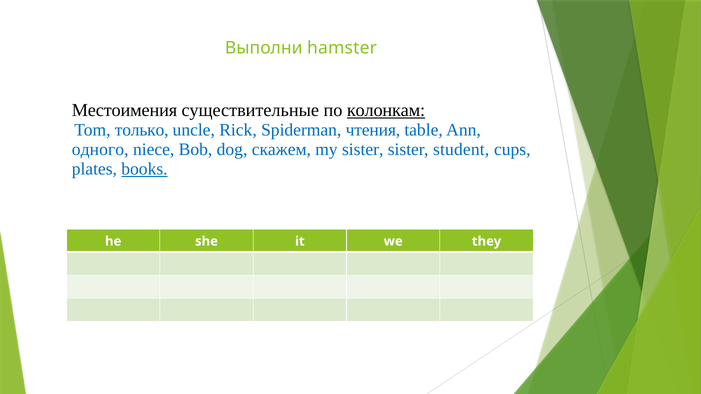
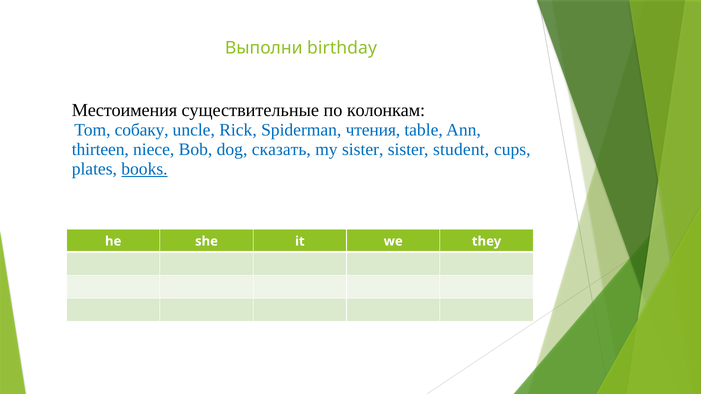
hamster: hamster -> birthday (342, 48)
колонкам underline: present -> none (386, 110)
только: только -> собаку (142, 130)
одного: одного -> thirteen (100, 150)
скажем: скажем -> сказать (281, 150)
